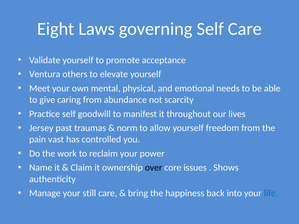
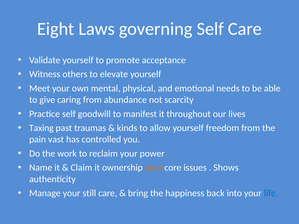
Ventura: Ventura -> Witness (45, 74)
Jersey: Jersey -> Taxing (41, 128)
norm: norm -> kinds (127, 128)
over colour: black -> orange (154, 168)
